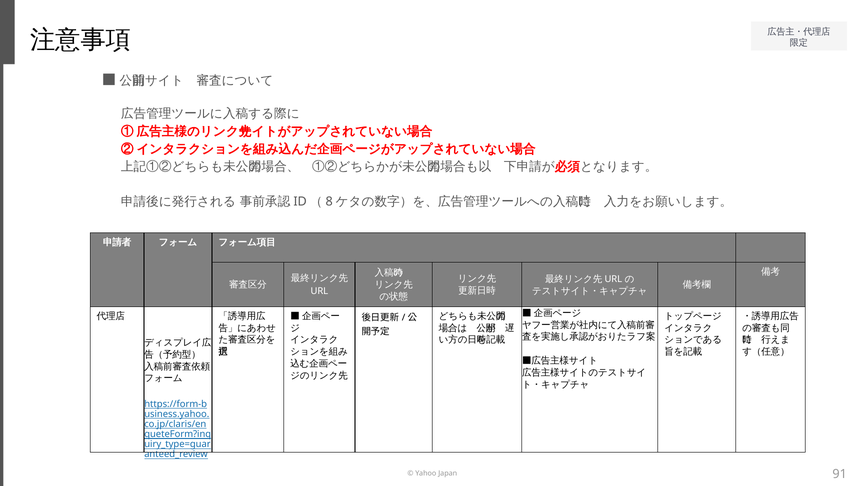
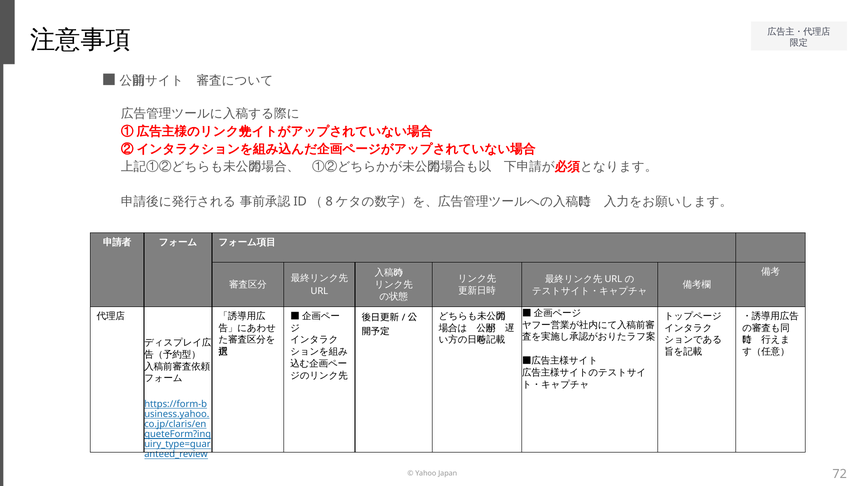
91: 91 -> 72 (840, 475)
